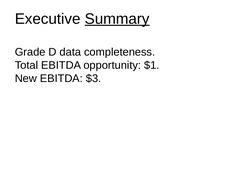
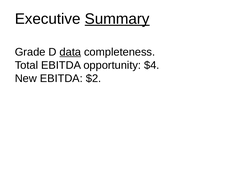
data underline: none -> present (70, 52)
$1: $1 -> $4 (152, 65)
$3: $3 -> $2 (94, 78)
